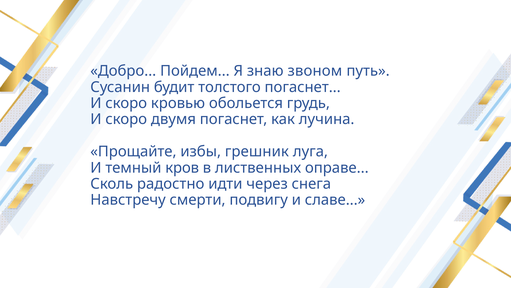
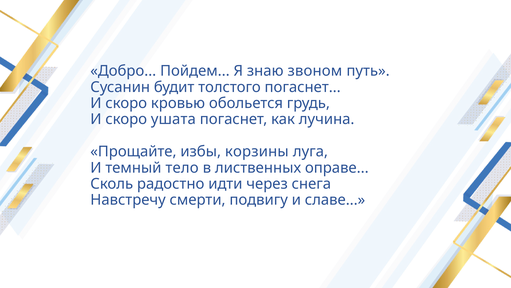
двумя: двумя -> ушата (173, 119)
грешник: грешник -> корзины (257, 151)
кров: кров -> тело (182, 167)
